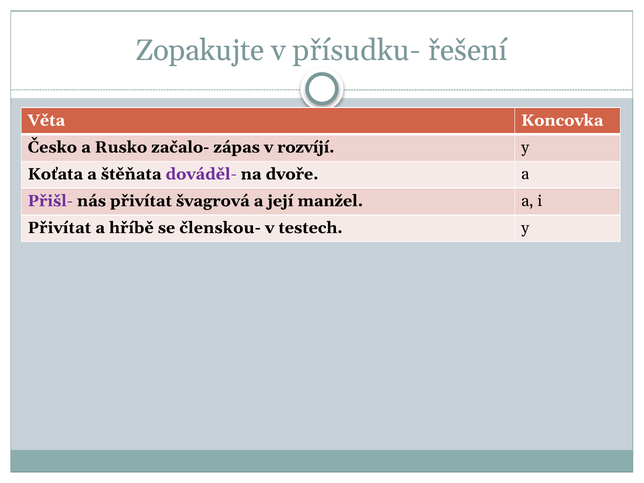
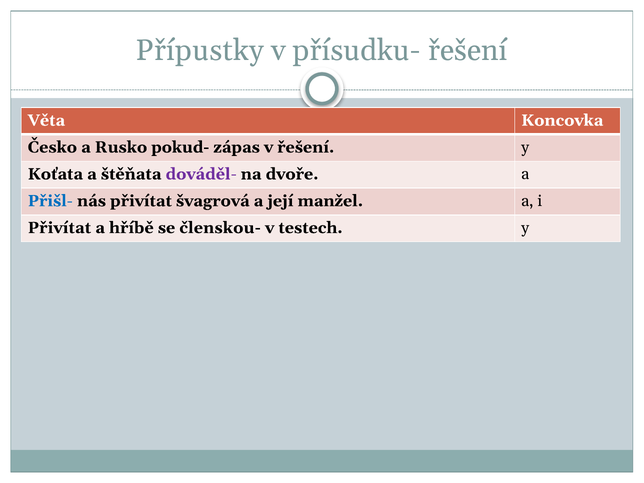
Zopakujte: Zopakujte -> Přípustky (200, 51)
začalo-: začalo- -> pokud- (180, 147)
v rozvíjí: rozvíjí -> řešení (306, 147)
Přišl- colour: purple -> blue (50, 201)
